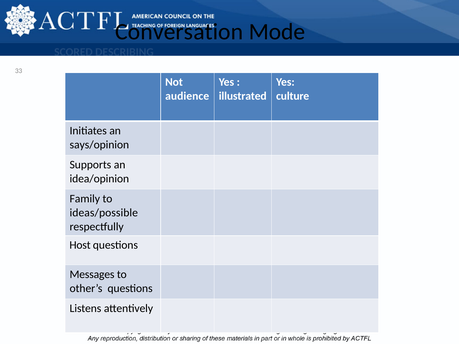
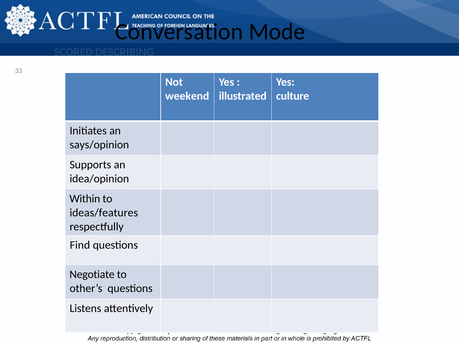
audience: audience -> weekend (187, 96)
Family: Family -> Within (85, 199)
ideas/possible: ideas/possible -> ideas/features (104, 213)
Host: Host -> Find (80, 245)
Messages: Messages -> Negotiate (92, 274)
